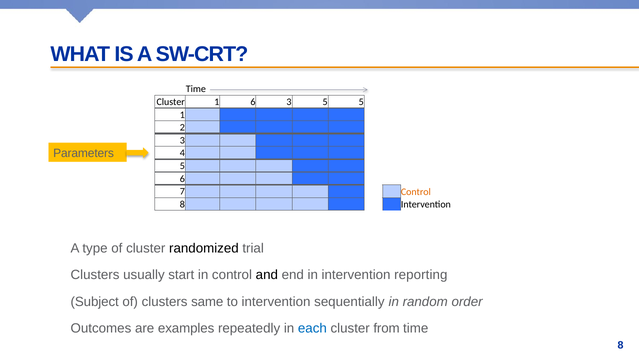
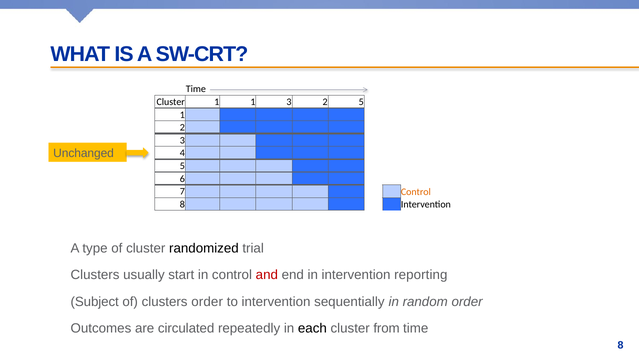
1 6: 6 -> 1 (253, 102)
3 5: 5 -> 2 (325, 102)
Parameters: Parameters -> Unchanged (84, 153)
and colour: black -> red (267, 275)
clusters same: same -> order (207, 301)
examples: examples -> circulated (186, 328)
each colour: blue -> black (312, 328)
